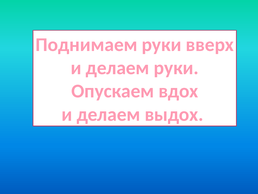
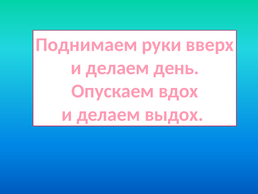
делаем руки: руки -> день (176, 68)
